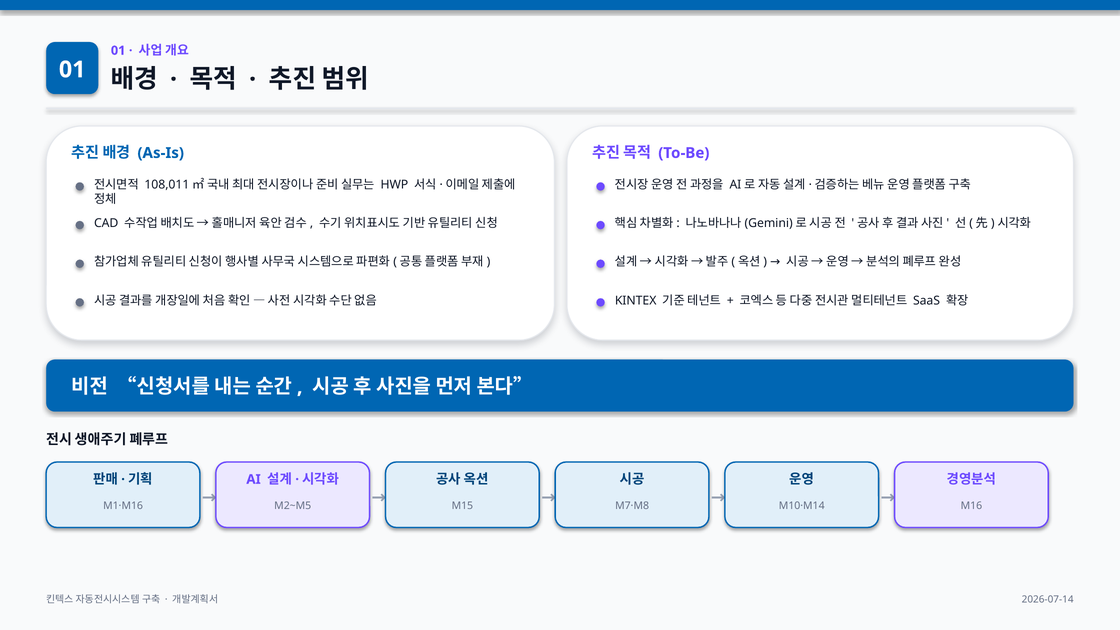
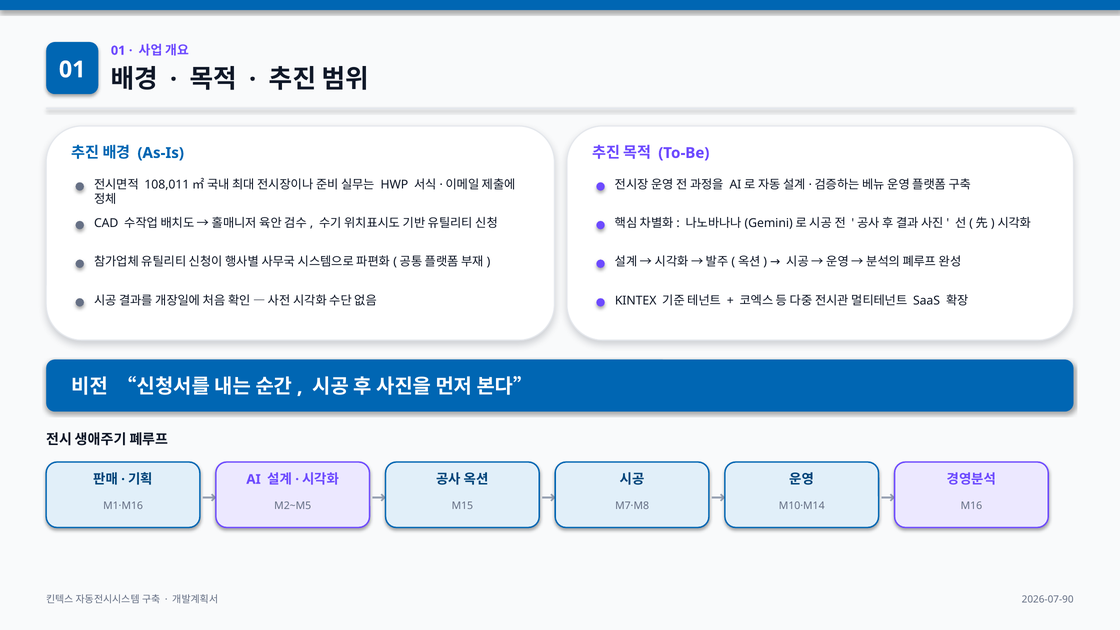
2026-07-14: 2026-07-14 -> 2026-07-90 (1048, 600)
